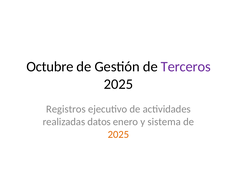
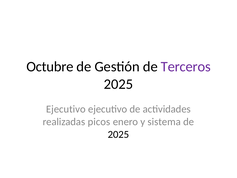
Registros: Registros -> Ejecutivo (66, 109)
datos: datos -> picos (99, 122)
2025 colour: orange -> black (118, 134)
